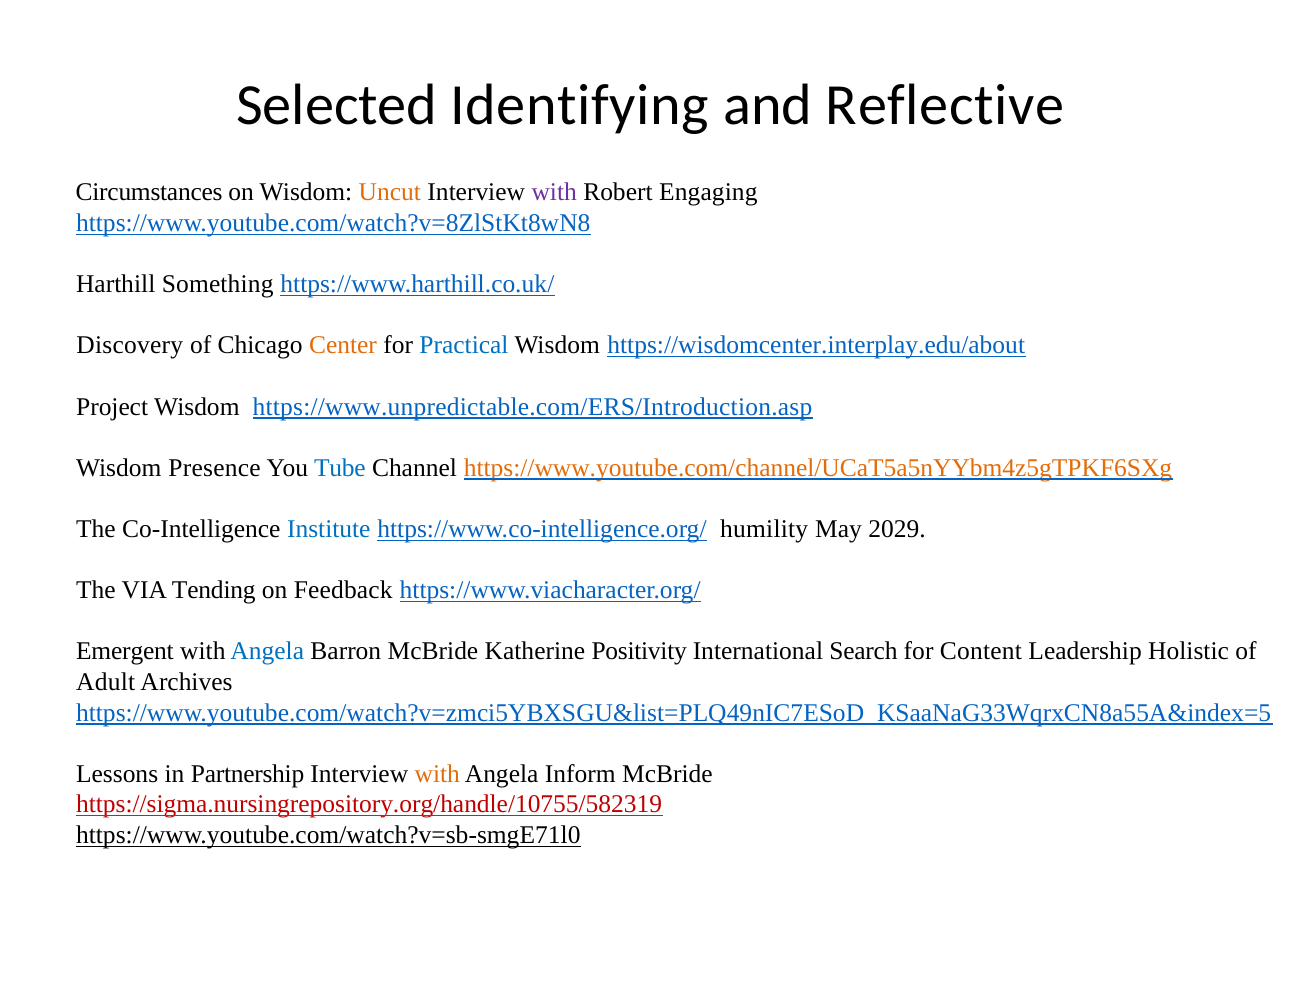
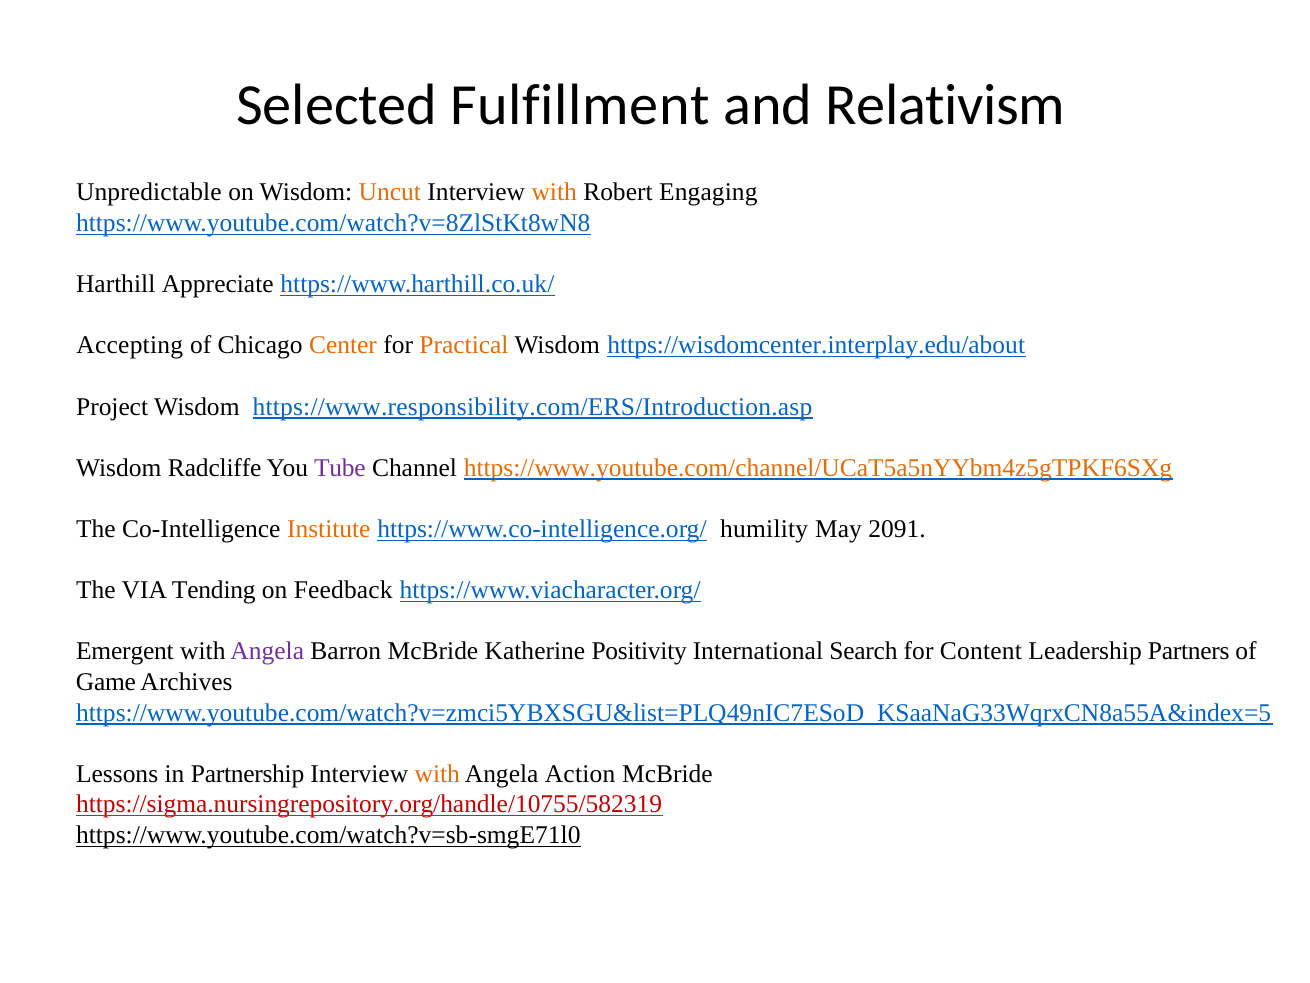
Identifying: Identifying -> Fulfillment (580, 105)
Reflective: Reflective -> Relativism (946, 105)
Circumstances: Circumstances -> Unpredictable (149, 192)
with colour: purple -> orange (554, 192)
Something: Something -> Appreciate (218, 284)
Discovery: Discovery -> Accepting (130, 345)
Practical colour: blue -> orange (464, 345)
https://www.unpredictable.com/ERS/Introduction.asp: https://www.unpredictable.com/ERS/Introduction.asp -> https://www.responsibility.com/ERS/Introduction.asp (532, 406)
Presence: Presence -> Radcliffe (215, 468)
Tube colour: blue -> purple (340, 468)
Institute colour: blue -> orange (329, 529)
2029: 2029 -> 2091 (897, 529)
Angela colour: blue -> purple (267, 651)
Holistic: Holistic -> Partners (1189, 651)
Adult: Adult -> Game (106, 682)
Inform: Inform -> Action (580, 773)
